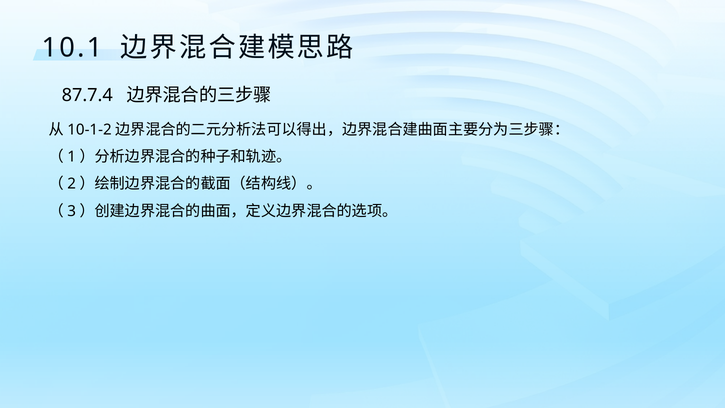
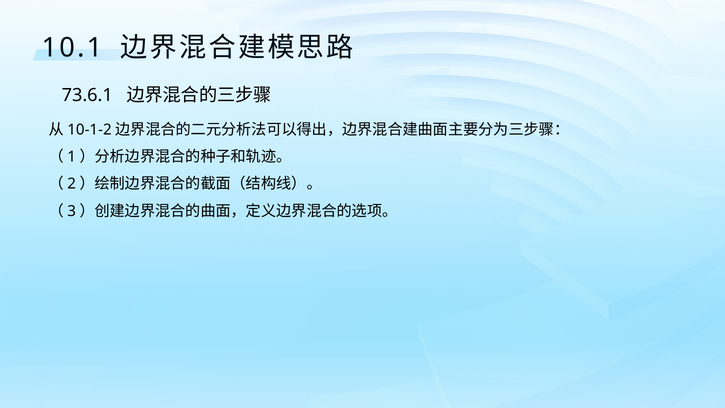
87.7.4: 87.7.4 -> 73.6.1 (87, 95)
